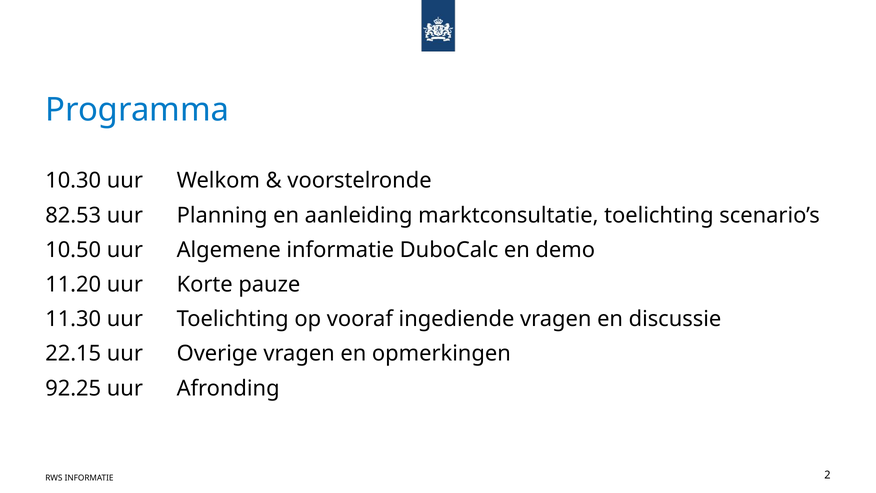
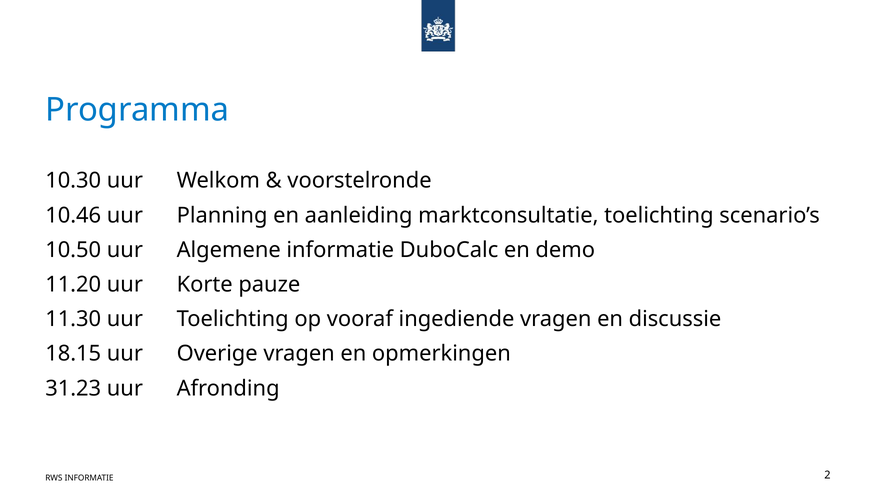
82.53: 82.53 -> 10.46 (73, 215)
22.15: 22.15 -> 18.15 (73, 354)
92.25: 92.25 -> 31.23 (73, 388)
